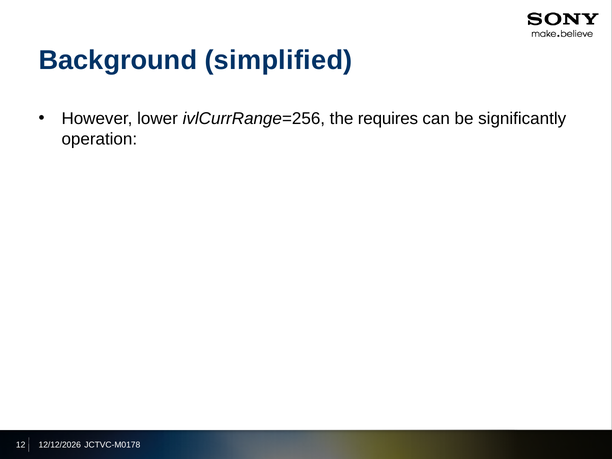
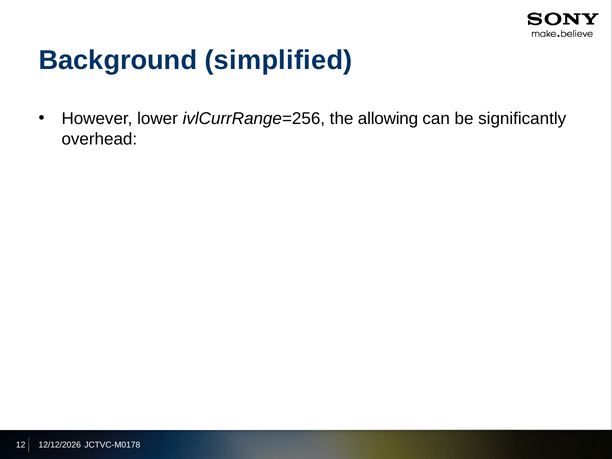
requires: requires -> allowing (388, 119)
operation: operation -> overhead (99, 139)
